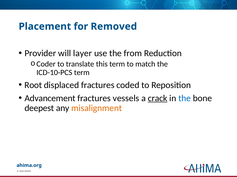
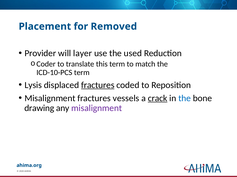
from: from -> used (133, 53)
Root: Root -> Lysis (33, 85)
fractures underline: none -> present (98, 85)
Advancement: Advancement -> Misalignment (50, 99)
deepest: deepest -> drawing (39, 109)
misalignment colour: orange -> purple (97, 109)
